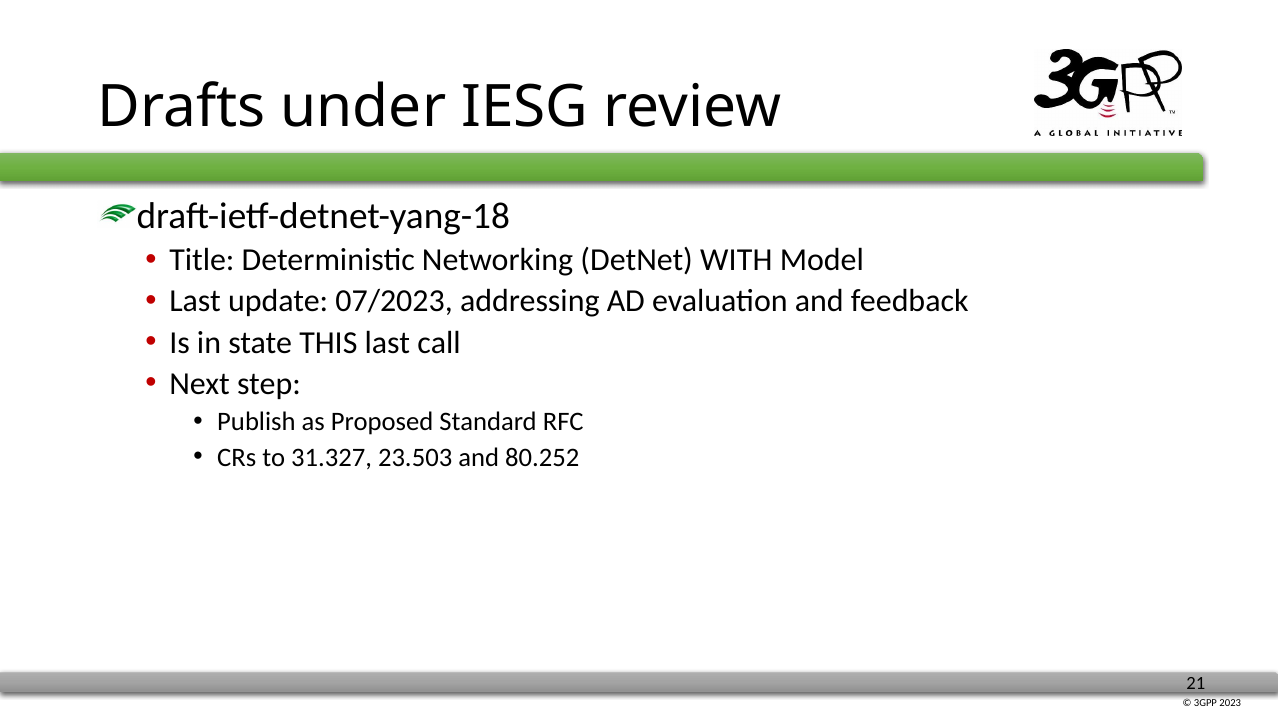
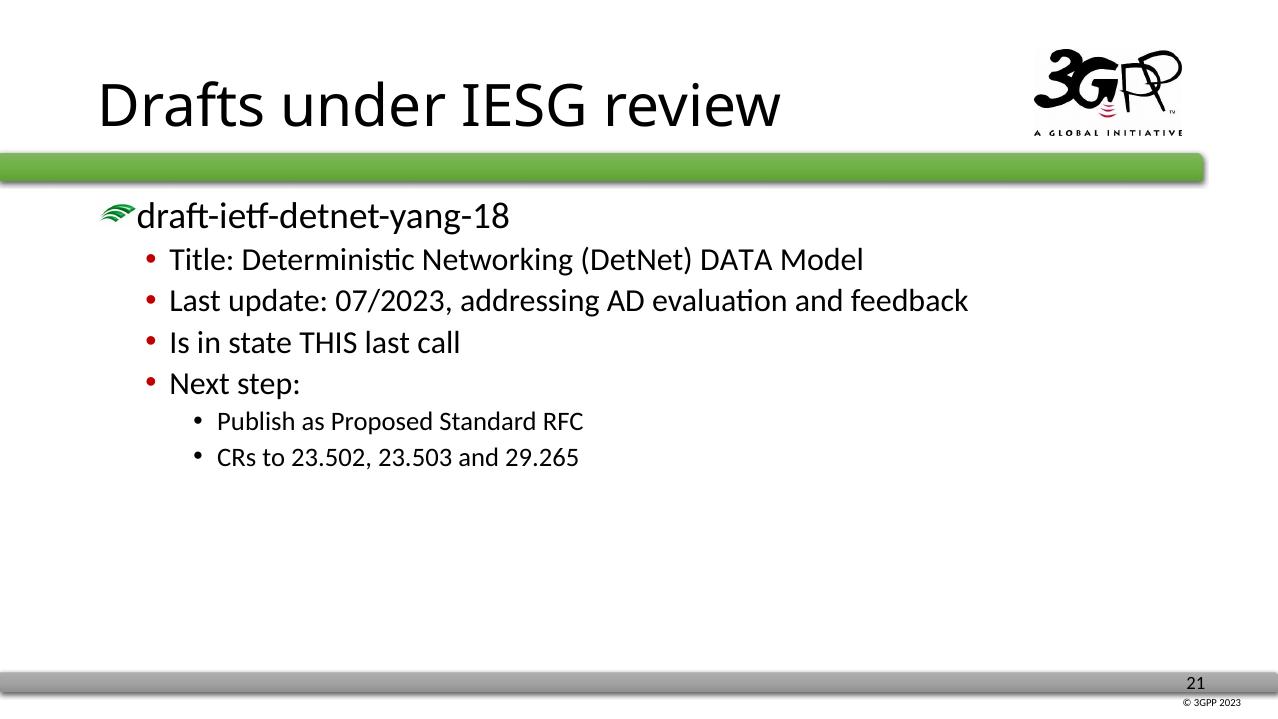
WITH: WITH -> DATA (736, 260)
31.327: 31.327 -> 23.502 (332, 457)
80.252: 80.252 -> 29.265 (542, 457)
